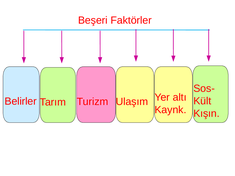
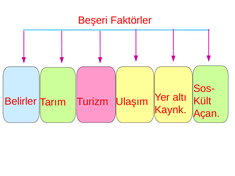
Kışın: Kışın -> Açan (206, 114)
